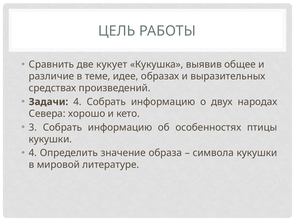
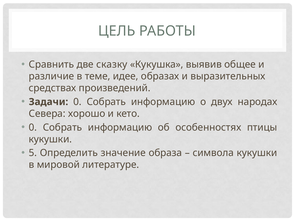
кукует: кукует -> сказку (112, 65)
Задачи 4: 4 -> 0 (77, 102)
3: 3 -> 0 (33, 128)
4: 4 -> 5 (33, 153)
